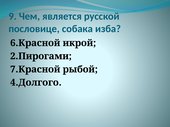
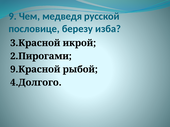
является: является -> медведя (62, 16)
собака: собака -> березу (77, 29)
6.Красной: 6.Красной -> 3.Красной (35, 43)
7.Красной: 7.Красной -> 9.Красной (35, 70)
